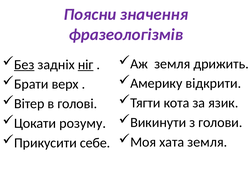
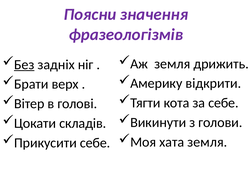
ніг underline: present -> none (86, 65)
за язик: язик -> себе (223, 103)
розуму: розуму -> складів (83, 123)
